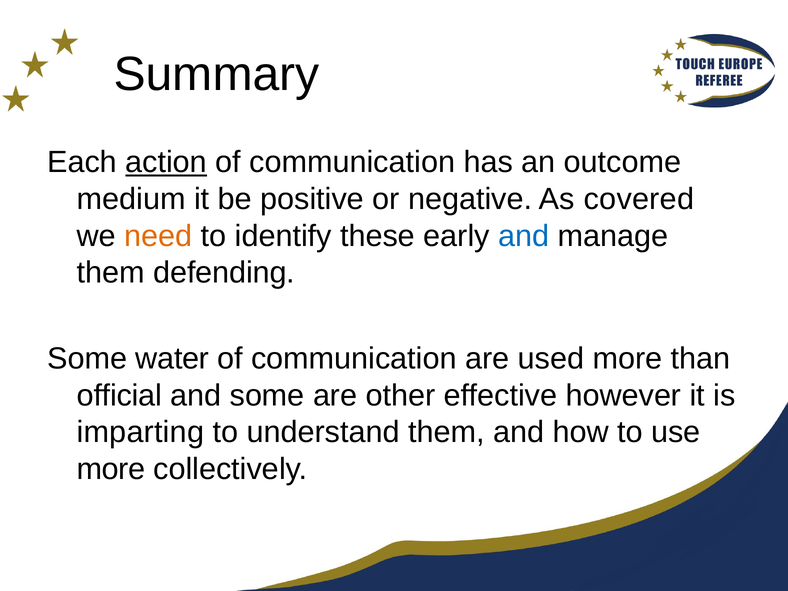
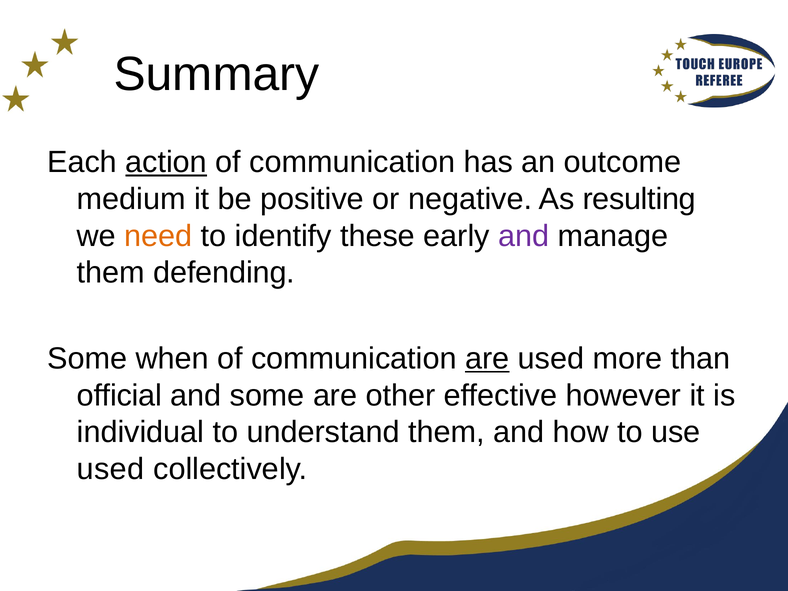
covered: covered -> resulting (639, 199)
and colour: blue -> purple (524, 236)
water: water -> when (172, 359)
are underline: none -> present (487, 359)
imparting: imparting -> individual (141, 432)
more: more -> used (111, 469)
